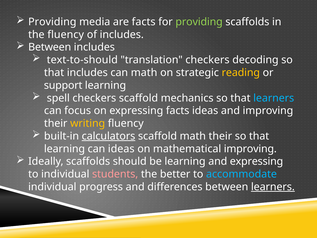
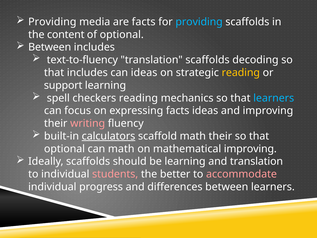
providing colour: light green -> light blue (199, 22)
the fluency: fluency -> content (66, 35)
of includes: includes -> optional (122, 35)
text-to-should: text-to-should -> text-to-fluency (82, 60)
translation checkers: checkers -> scaffolds (207, 60)
can math: math -> ideas (144, 73)
checkers scaffold: scaffold -> reading (138, 98)
writing colour: yellow -> pink (88, 123)
learning: learning -> optional (64, 149)
can ideas: ideas -> math (121, 149)
and expressing: expressing -> translation (256, 161)
accommodate colour: light blue -> pink (241, 174)
learners underline: present -> none (273, 187)
